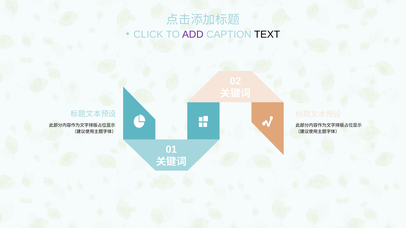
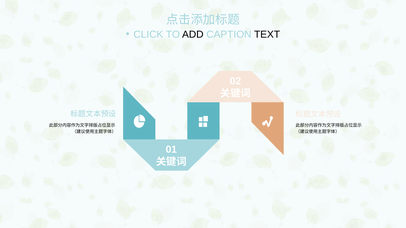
ADD colour: purple -> black (193, 34)
